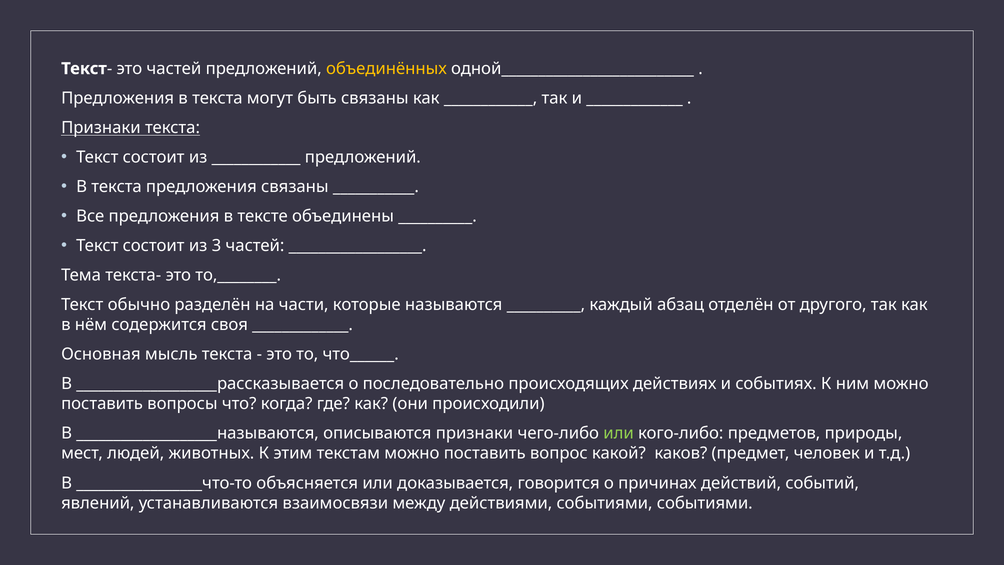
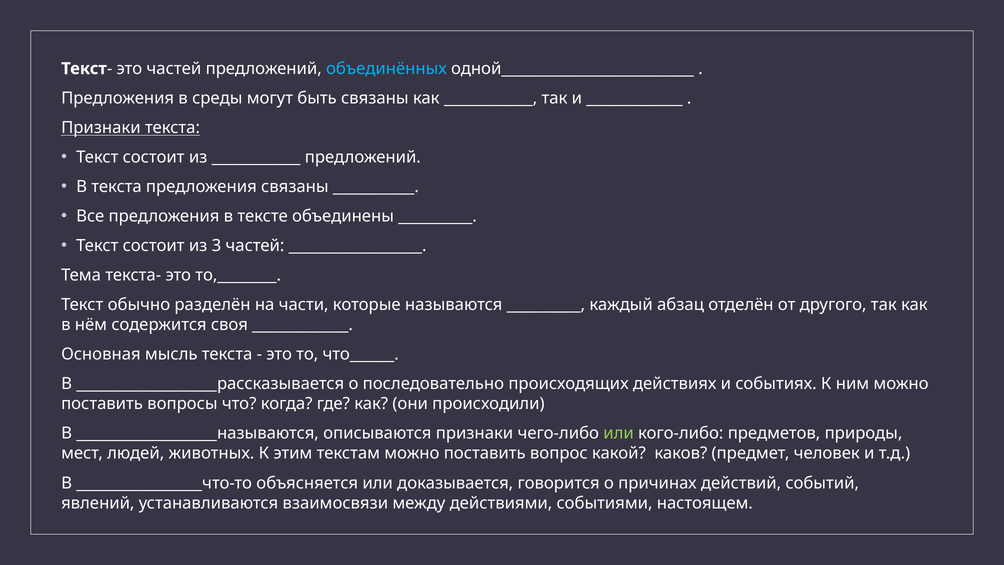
объединённых colour: yellow -> light blue (386, 69)
Предложения в текста: текста -> среды (217, 98)
событиями событиями: событиями -> настоящем (705, 503)
